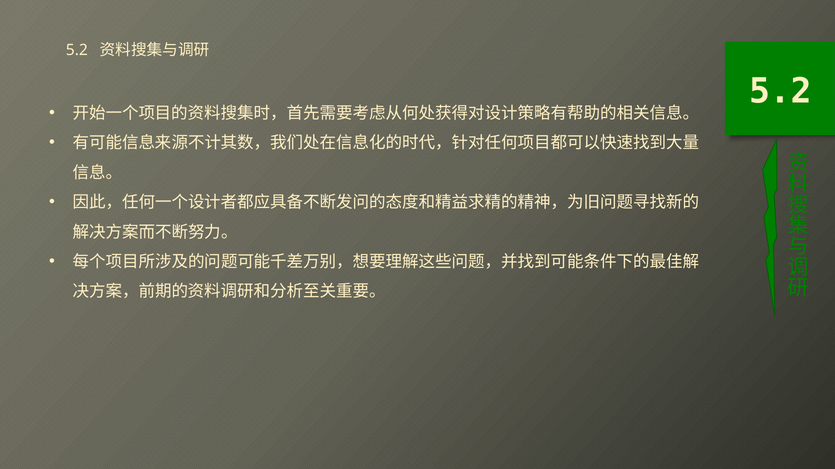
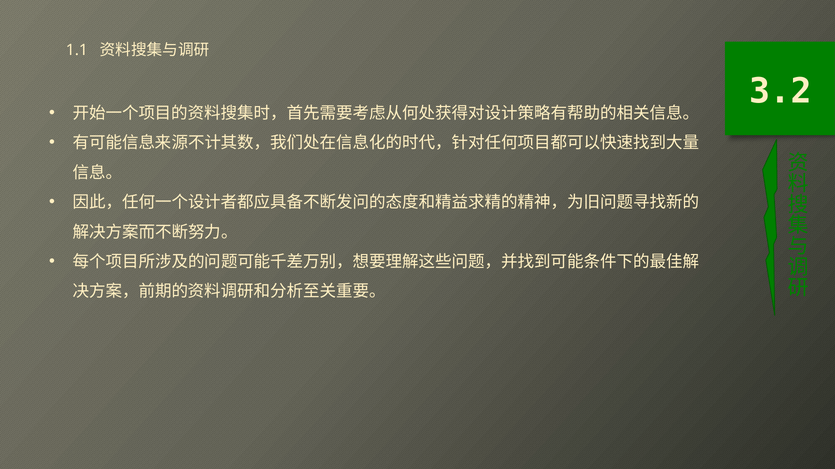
5.2: 5.2 -> 1.1 (77, 50)
5.2: 5.2 -> 3.2 (780, 92)
